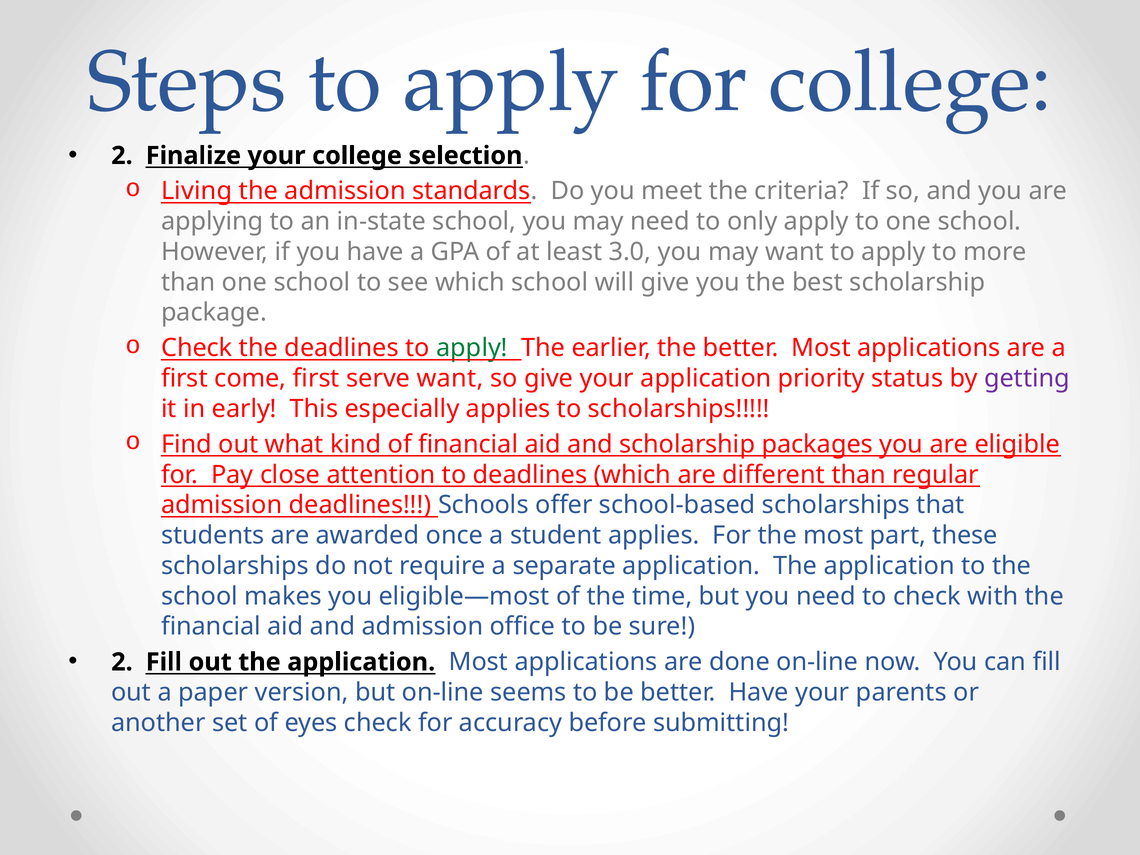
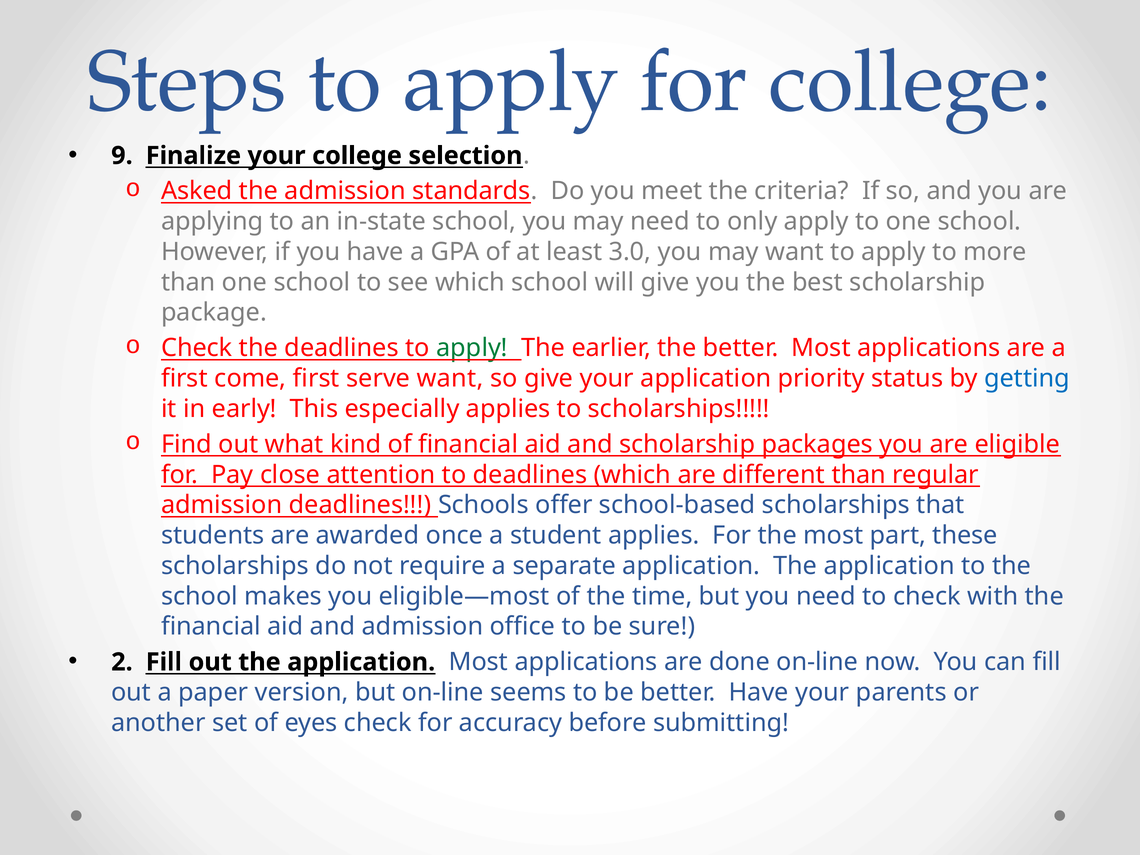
2: 2 -> 9 (122, 156)
Living: Living -> Asked (197, 191)
getting colour: purple -> blue (1027, 378)
